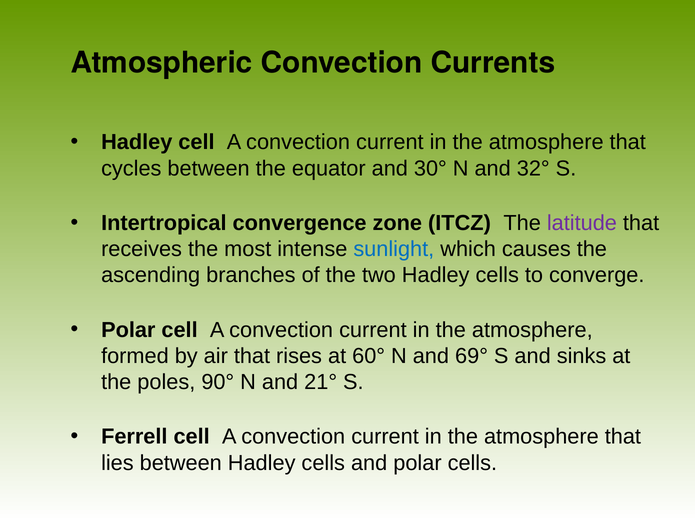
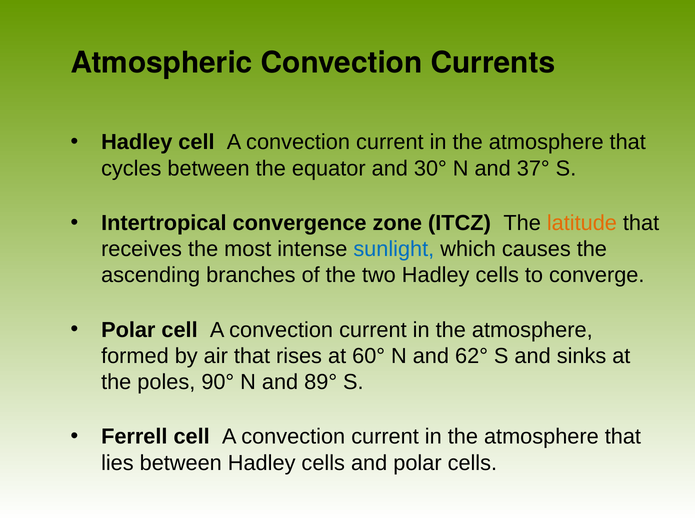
32°: 32° -> 37° (533, 168)
latitude colour: purple -> orange (582, 223)
69°: 69° -> 62° (472, 355)
21°: 21° -> 89° (321, 382)
